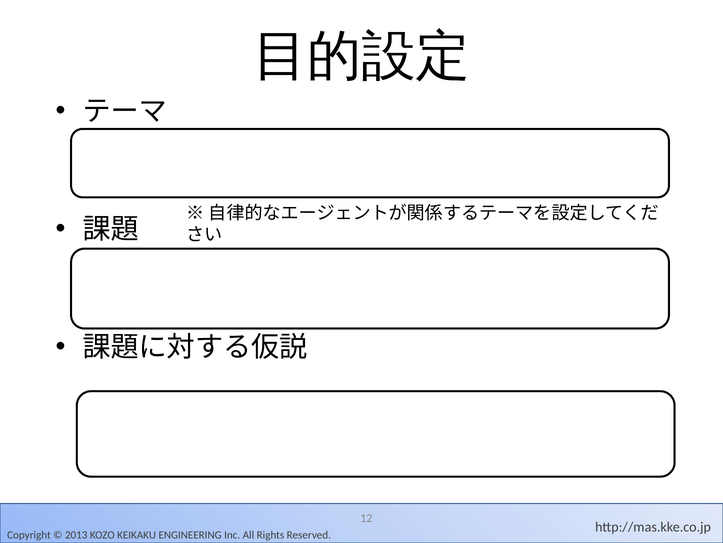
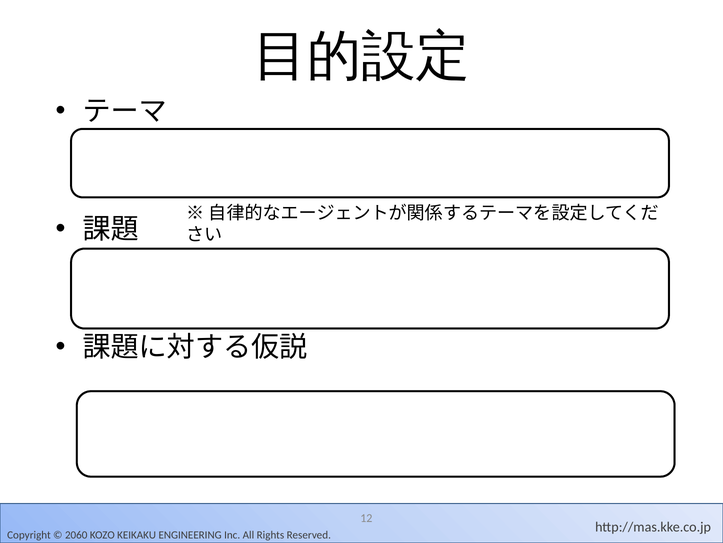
2013: 2013 -> 2060 (76, 534)
